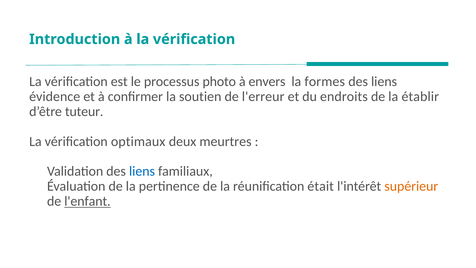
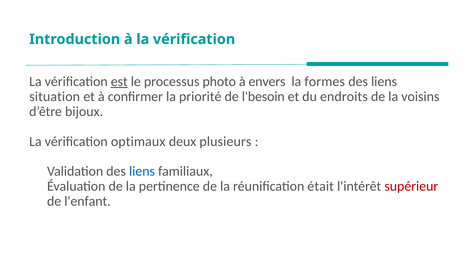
est underline: none -> present (119, 81)
évidence: évidence -> situation (55, 96)
soutien: soutien -> priorité (200, 96)
l'erreur: l'erreur -> l'besoin (263, 96)
établir: établir -> voisins (420, 96)
tuteur: tuteur -> bijoux (84, 111)
meurtres: meurtres -> plusieurs (225, 141)
supérieur colour: orange -> red (411, 186)
l'enfant underline: present -> none (87, 201)
